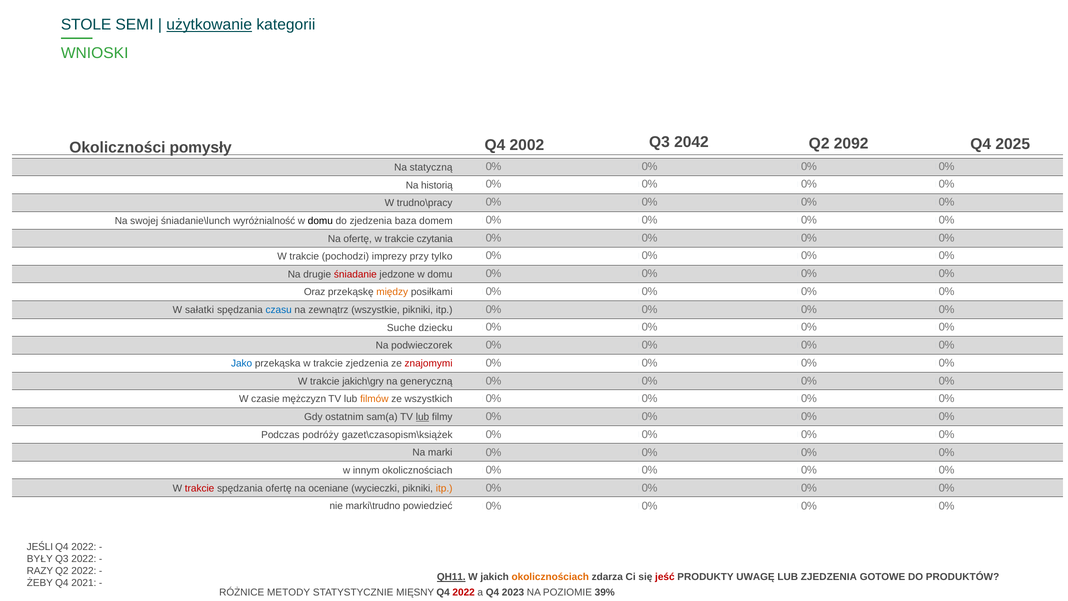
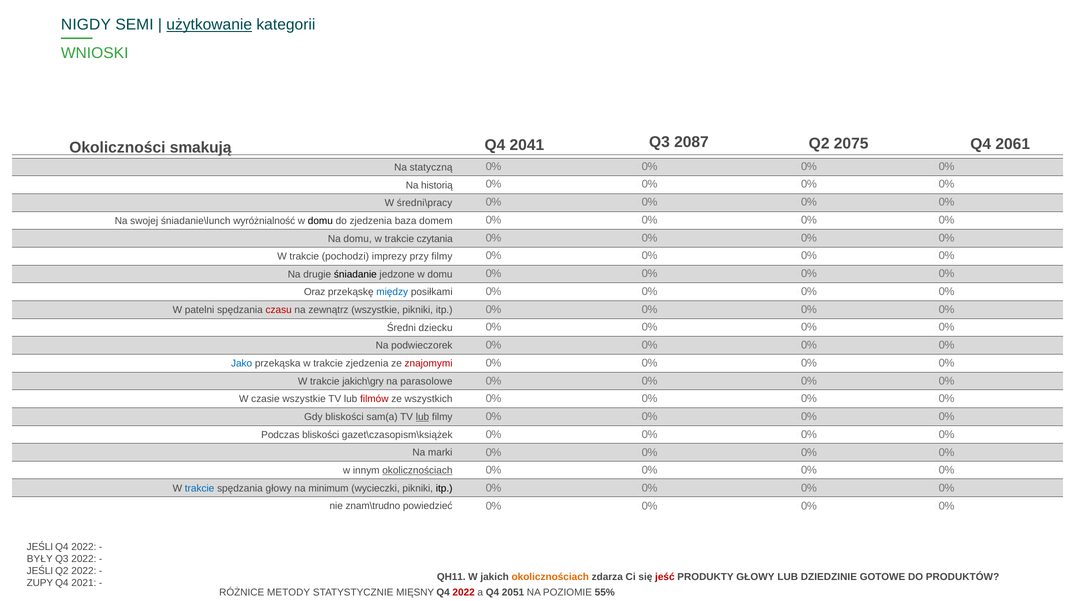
STOLE: STOLE -> NIGDY (86, 25)
2042: 2042 -> 2087 (691, 142)
2092: 2092 -> 2075 (851, 144)
2025: 2025 -> 2061 (1013, 144)
2002: 2002 -> 2041 (527, 145)
pomysły: pomysły -> smakują (201, 148)
trudno\pracy: trudno\pracy -> średni\pracy (425, 203)
Na ofertę: ofertę -> domu (358, 239)
przy tylko: tylko -> filmy (442, 256)
śniadanie colour: red -> black (355, 274)
między colour: orange -> blue (392, 292)
sałatki: sałatki -> patelni (200, 310)
czasu colour: blue -> red (279, 310)
Suche: Suche -> Średni (401, 328)
generyczną: generyczną -> parasolowe (426, 381)
czasie mężczyzn: mężczyzn -> wszystkie (304, 399)
filmów colour: orange -> red (374, 399)
Gdy ostatnim: ostatnim -> bliskości (344, 417)
Podczas podróży: podróży -> bliskości (321, 435)
okolicznościach underline: none -> present (417, 470)
trakcie colour: red -> blue (200, 488)
spędzania ofertę: ofertę -> głowy (279, 488)
oceniane: oceniane -> minimum (329, 488)
itp colour: orange -> black (444, 488)
marki\trudno: marki\trudno -> znam\trudno (373, 506)
RAZY: RAZY -> JEŚLI (40, 571)
QH11 underline: present -> none (451, 577)
PRODUKTY UWAGĘ: UWAGĘ -> GŁOWY (755, 577)
LUB ZJEDZENIA: ZJEDZENIA -> DZIEDZINIE (829, 577)
ŻEBY: ŻEBY -> ZUPY (40, 583)
2023: 2023 -> 2051 (513, 592)
39%: 39% -> 55% (605, 592)
